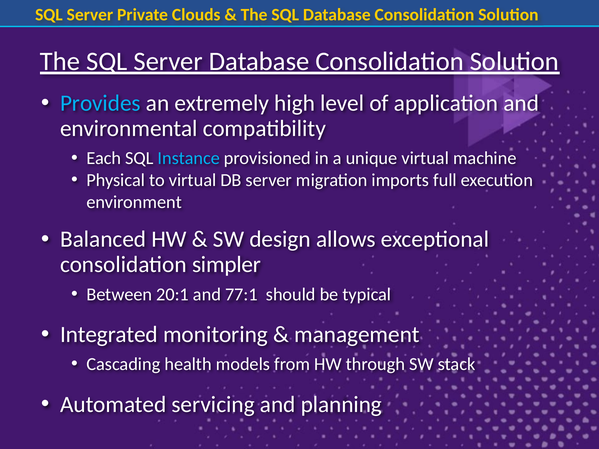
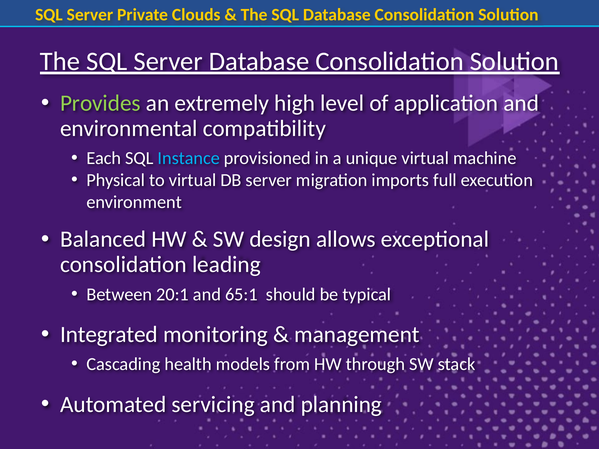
Provides colour: light blue -> light green (100, 103)
simpler: simpler -> leading (226, 265)
77:1: 77:1 -> 65:1 (241, 295)
